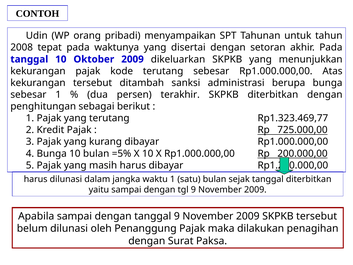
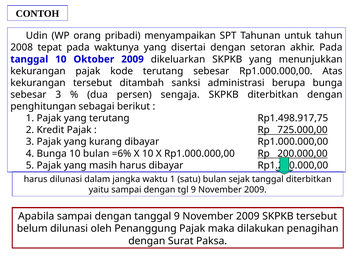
sebesar 1: 1 -> 3 (58, 95)
terakhir: terakhir -> sengaja (180, 95)
Rp1.323.469,77: Rp1.323.469,77 -> Rp1.498.917,75 (293, 118)
=5%: =5% -> =6% (122, 153)
